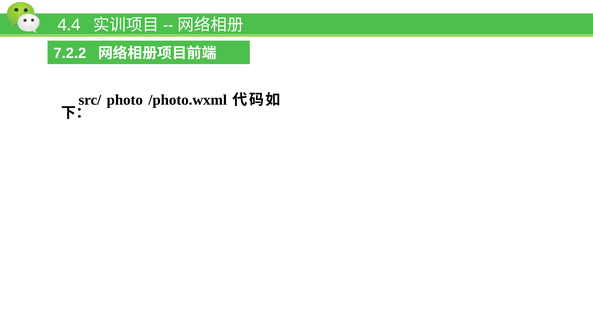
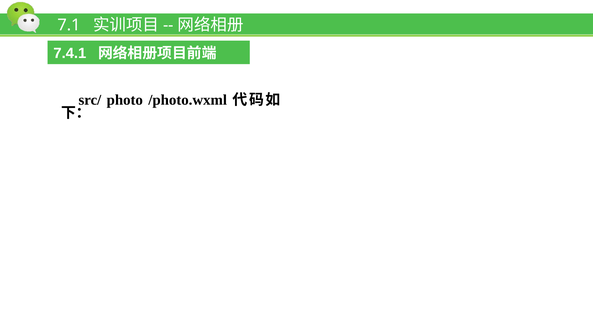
4.4: 4.4 -> 7.1 (69, 25)
7.2.2: 7.2.2 -> 7.4.1 (70, 54)
